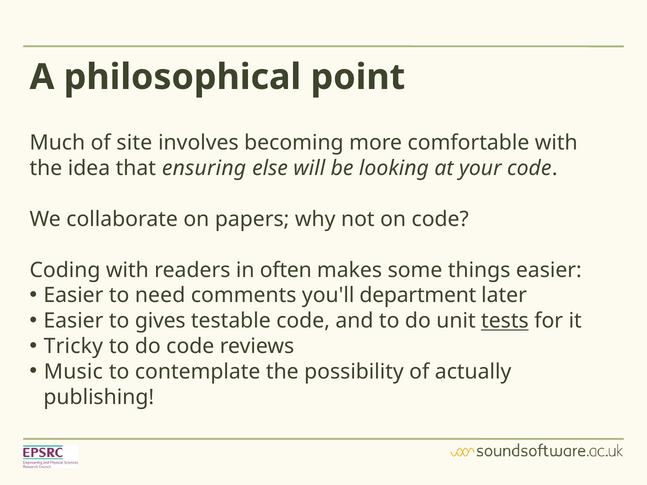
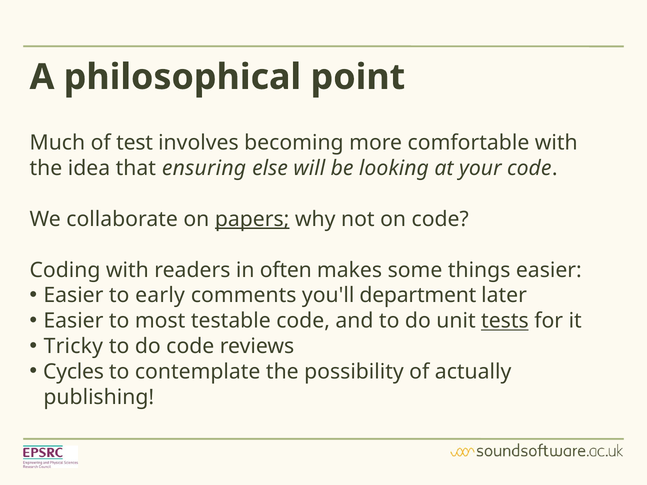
site: site -> test (135, 143)
papers underline: none -> present (252, 219)
need: need -> early (160, 296)
gives: gives -> most (160, 321)
Music: Music -> Cycles (74, 372)
